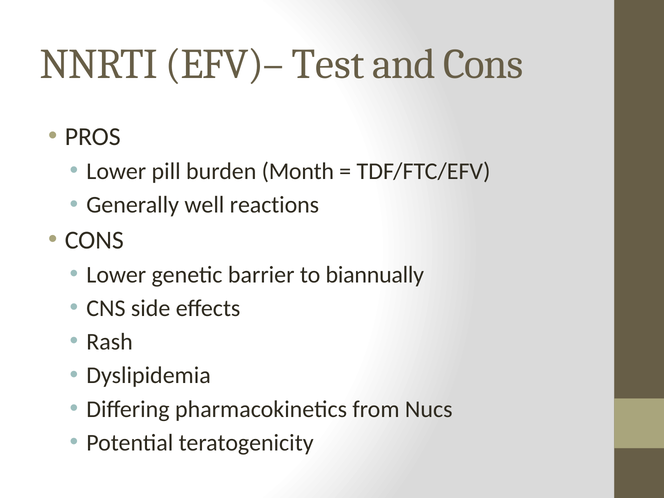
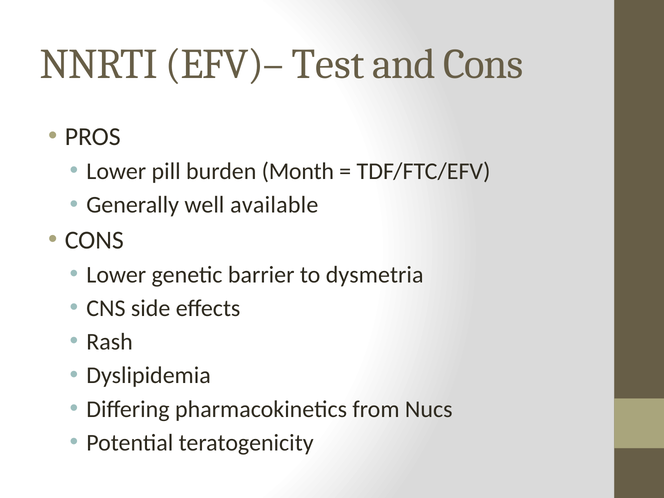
reactions: reactions -> available (274, 205)
biannually: biannually -> dysmetria (375, 275)
